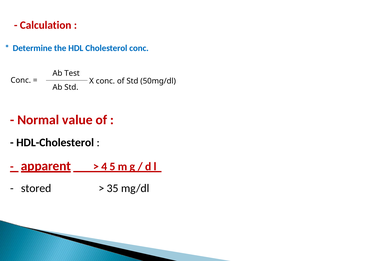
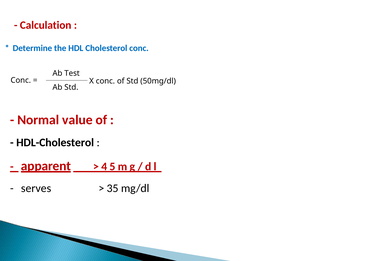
stored: stored -> serves (36, 188)
